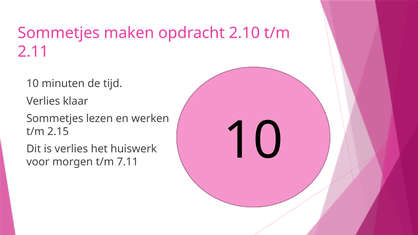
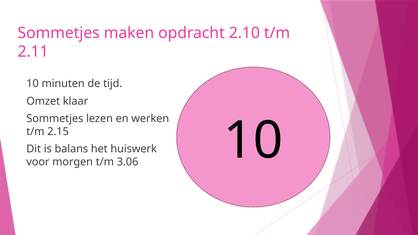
Verlies: Verlies -> Omzet (43, 101)
is verlies: verlies -> balans (71, 149)
7.11: 7.11 -> 3.06 (128, 162)
